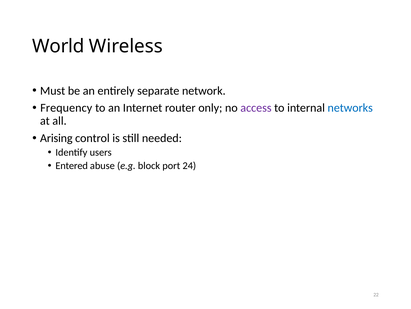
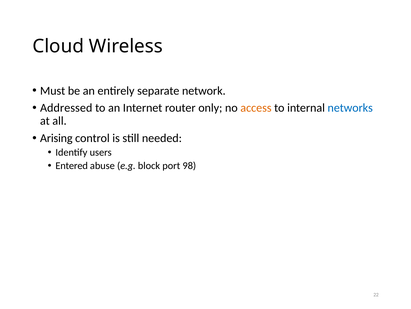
World: World -> Cloud (58, 46)
Frequency: Frequency -> Addressed (66, 108)
access colour: purple -> orange (256, 108)
24: 24 -> 98 (189, 165)
